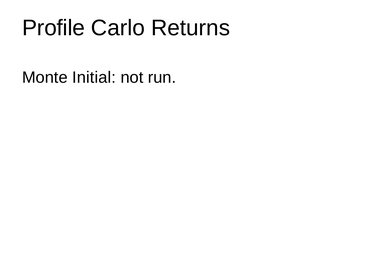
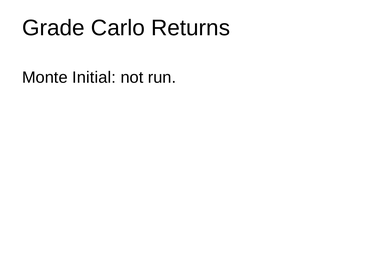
Profile: Profile -> Grade (53, 28)
